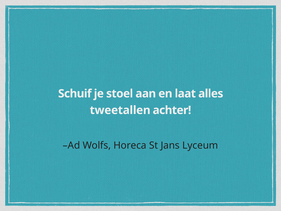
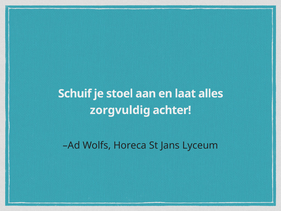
tweetallen: tweetallen -> zorgvuldig (120, 110)
